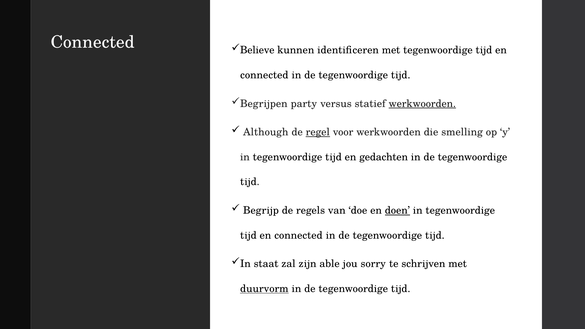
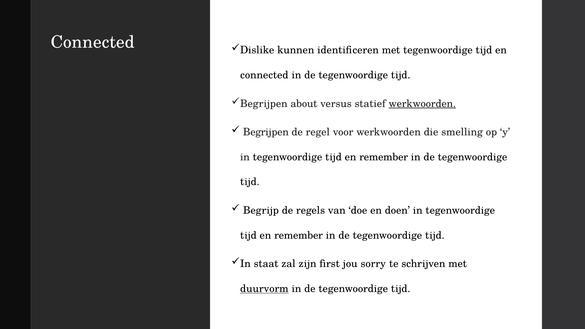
Believe: Believe -> Dislike (257, 50)
party: party -> about (304, 104)
Although: Although -> Begrijpen (266, 132)
regel underline: present -> none (318, 132)
gedachten: gedachten -> remember (384, 157)
doen underline: present -> none (397, 210)
connected: connected -> remember (299, 235)
able: able -> first (330, 264)
